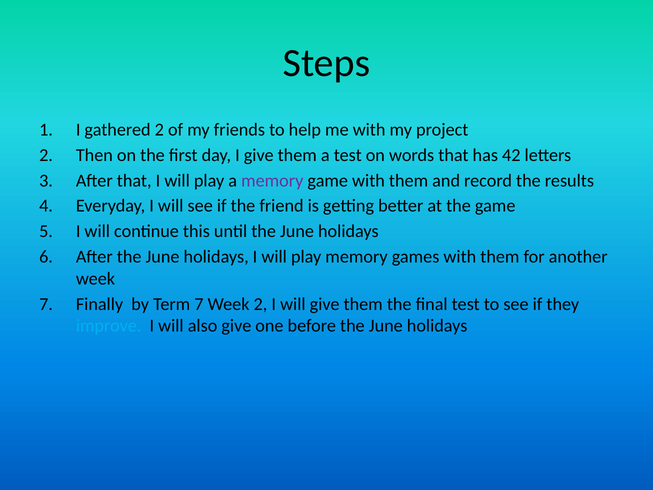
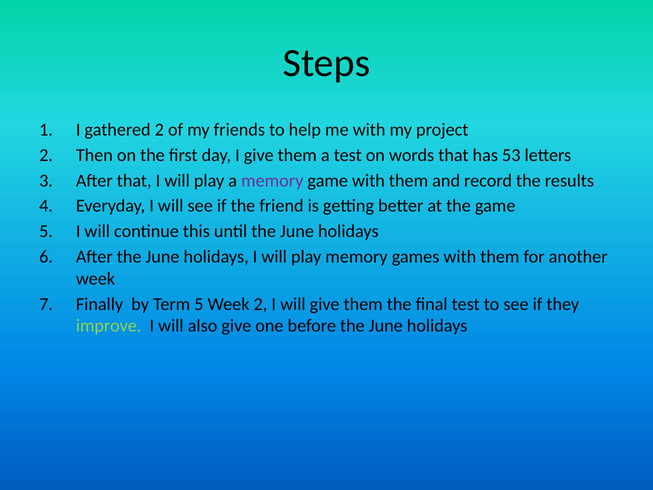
42: 42 -> 53 (511, 155)
Term 7: 7 -> 5 (199, 304)
improve colour: light blue -> light green (109, 326)
